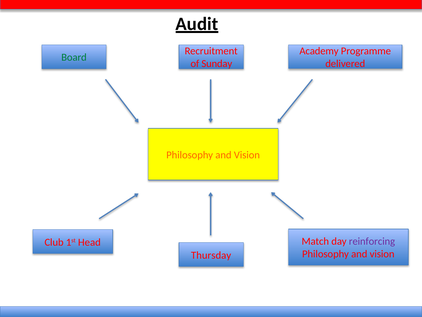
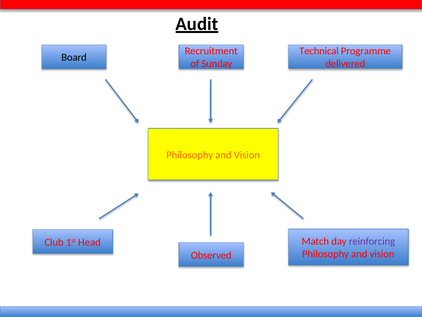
Academy: Academy -> Technical (319, 51)
Board colour: green -> black (74, 57)
Thursday: Thursday -> Observed (211, 255)
